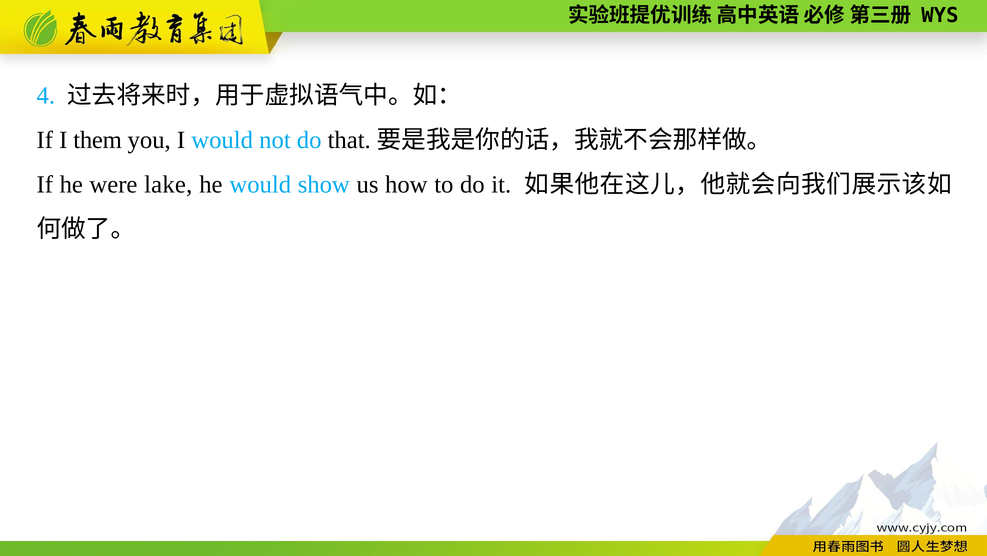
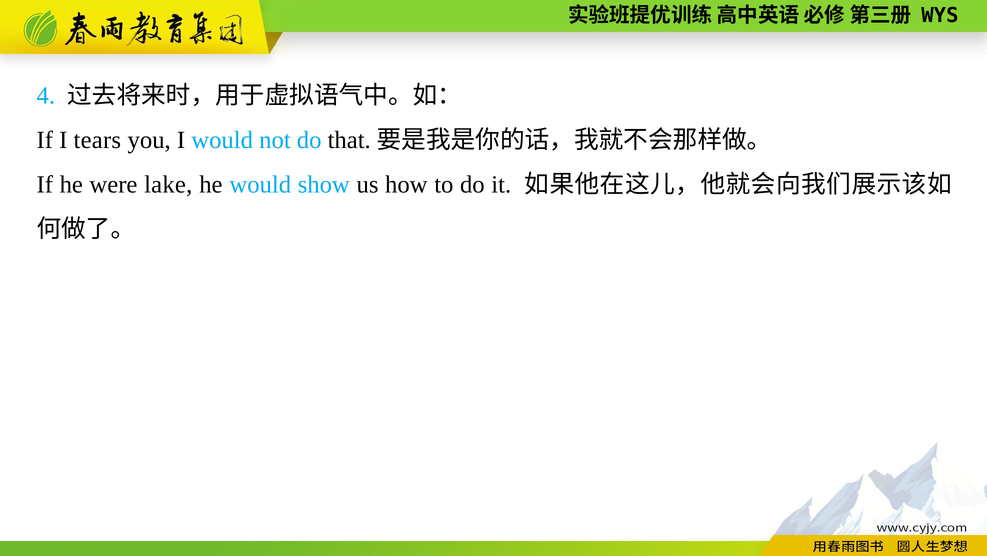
them: them -> tears (97, 140)
